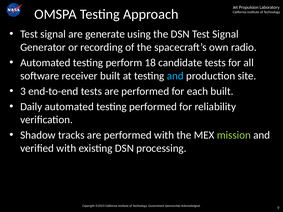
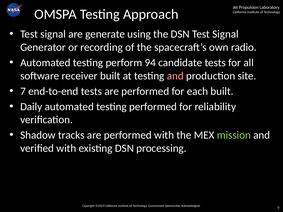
18: 18 -> 94 (150, 63)
and colour: light blue -> pink (175, 76)
3: 3 -> 7 (23, 91)
